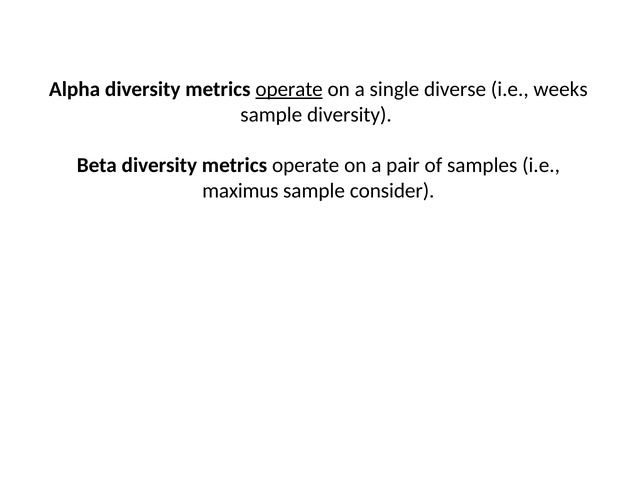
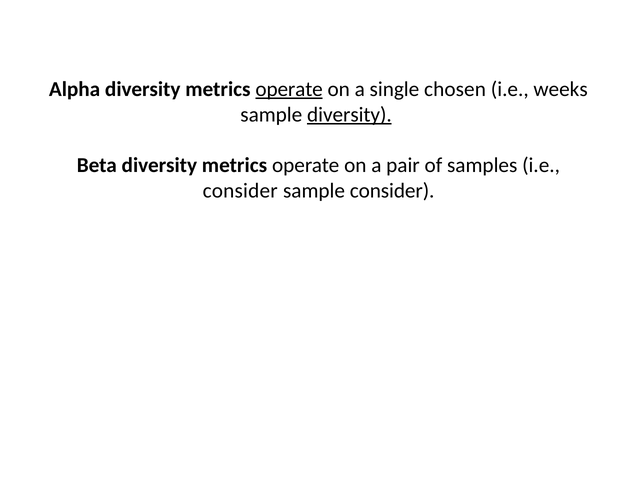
diverse: diverse -> chosen (455, 89)
diversity underline: none -> present (349, 115)
maximus: maximus -> consider (240, 191)
